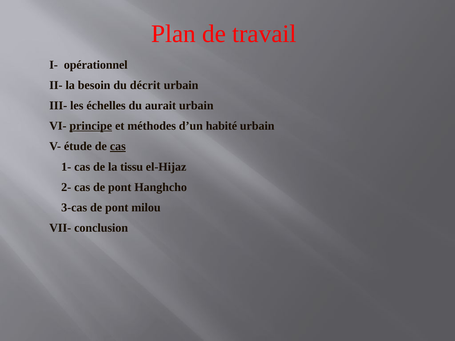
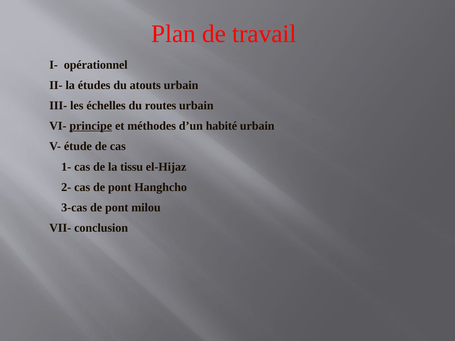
besoin: besoin -> études (94, 85)
décrit: décrit -> atouts (145, 85)
aurait: aurait -> routes (161, 106)
cas underline: present -> none (118, 146)
